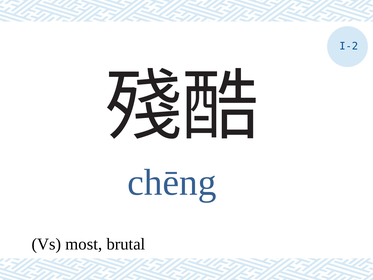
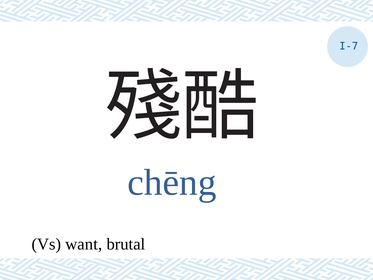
I-2: I-2 -> I-7 (349, 46)
most: most -> want (84, 244)
